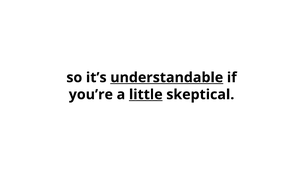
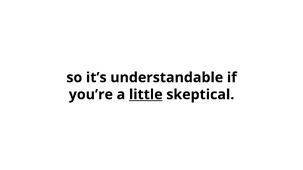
understandable underline: present -> none (167, 78)
